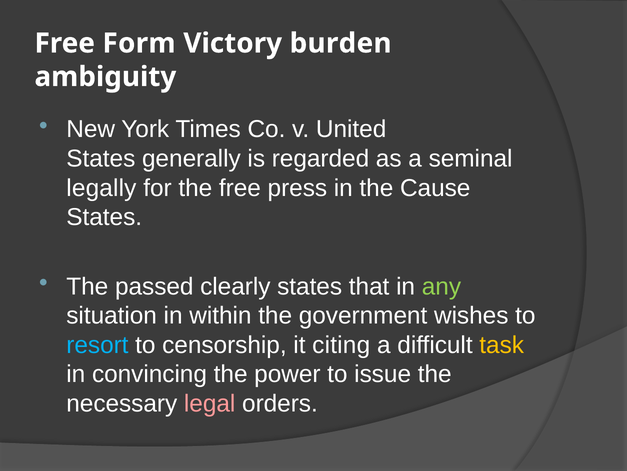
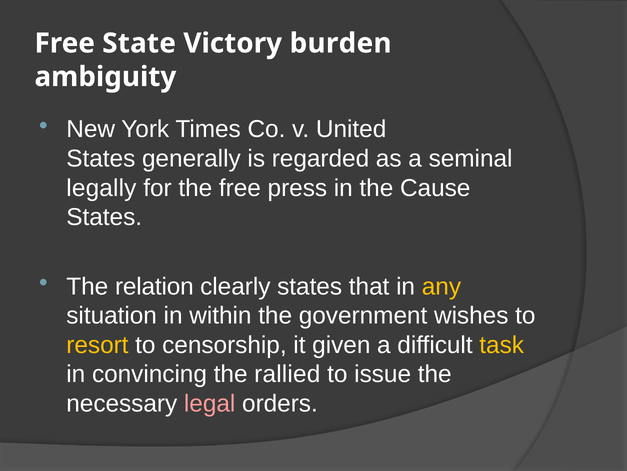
Form: Form -> State (139, 43)
passed: passed -> relation (154, 286)
any colour: light green -> yellow (441, 286)
resort colour: light blue -> yellow (97, 345)
citing: citing -> given (341, 345)
power: power -> rallied (287, 374)
